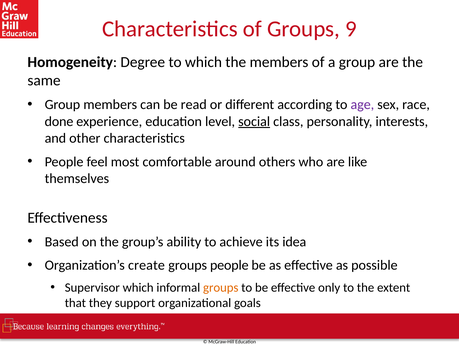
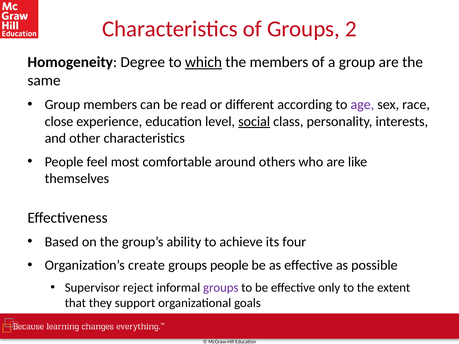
9: 9 -> 2 (351, 29)
which underline: none -> present (203, 62)
done: done -> close (59, 122)
idea: idea -> four (294, 242)
Supervisor which: which -> reject (138, 288)
groups colour: orange -> purple (221, 288)
